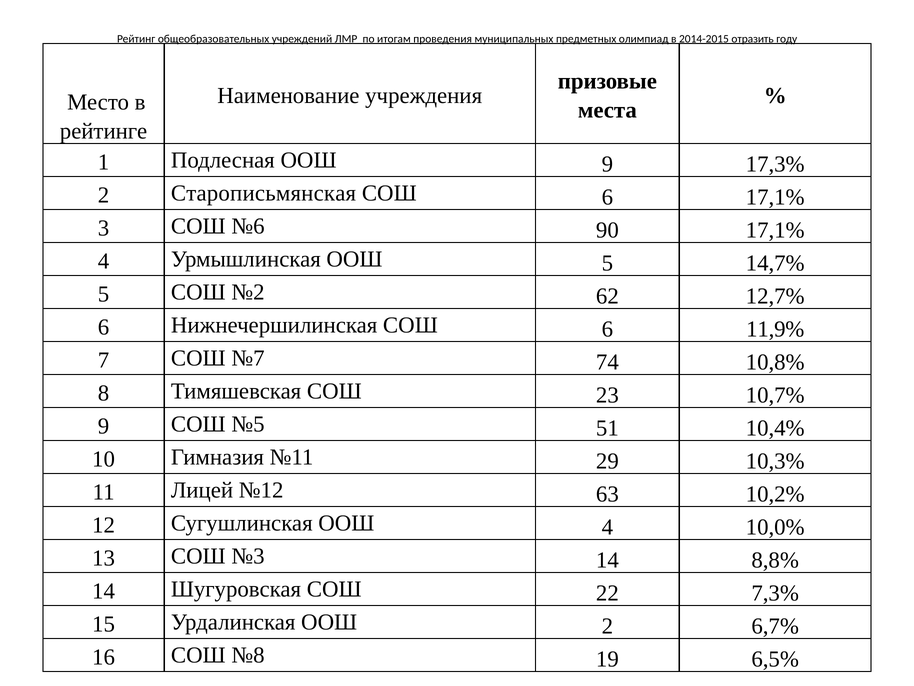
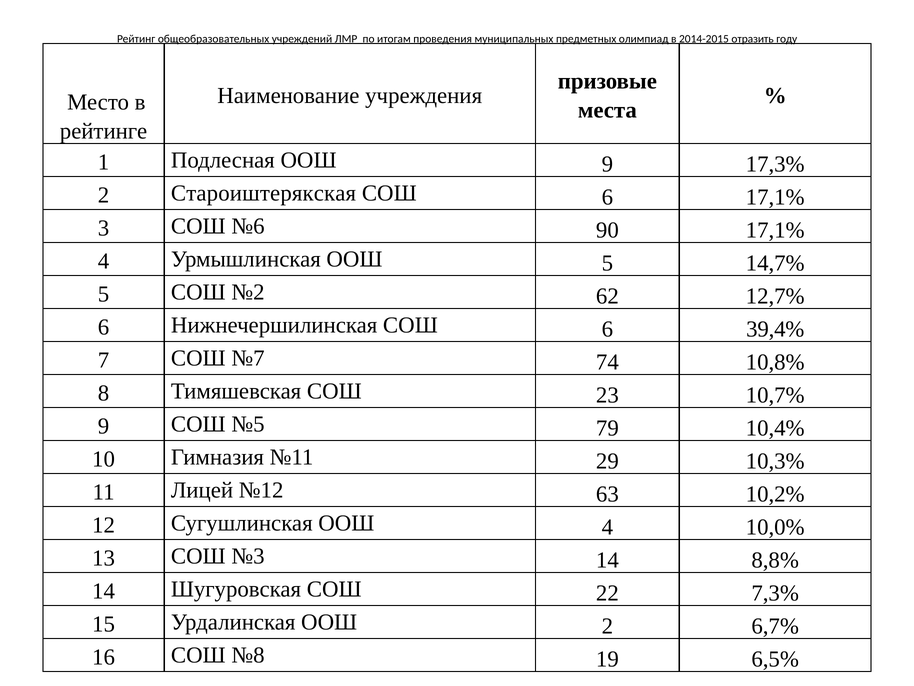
Старописьмянская: Старописьмянская -> Староиштерякская (264, 193)
11,9%: 11,9% -> 39,4% (775, 329)
51: 51 -> 79 (607, 428)
